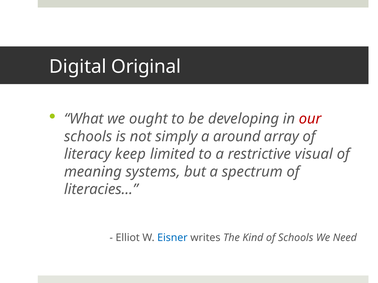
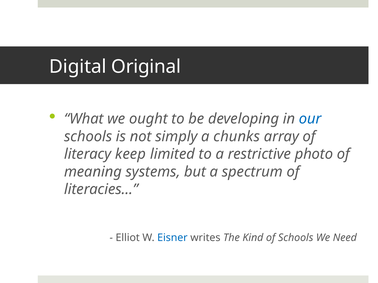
our colour: red -> blue (310, 119)
around: around -> chunks (237, 137)
visual: visual -> photo (314, 154)
